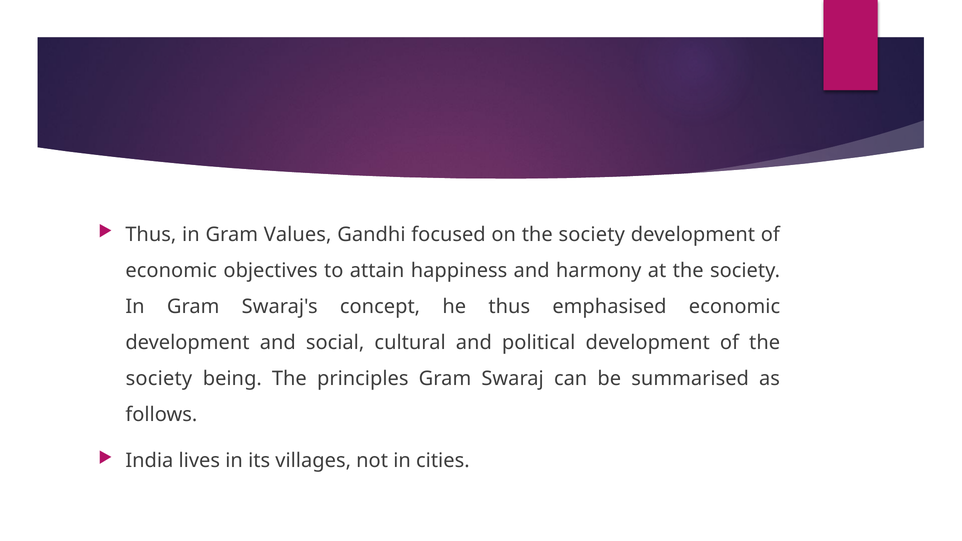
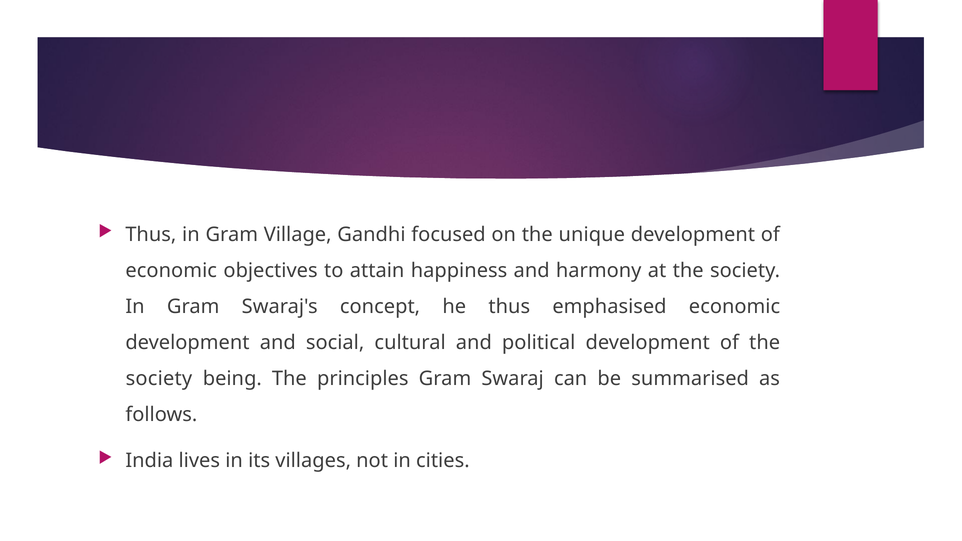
Values: Values -> Village (298, 234)
on the society: society -> unique (592, 234)
